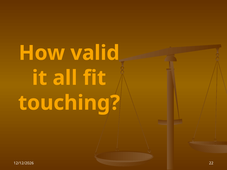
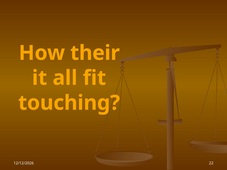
valid: valid -> their (95, 53)
